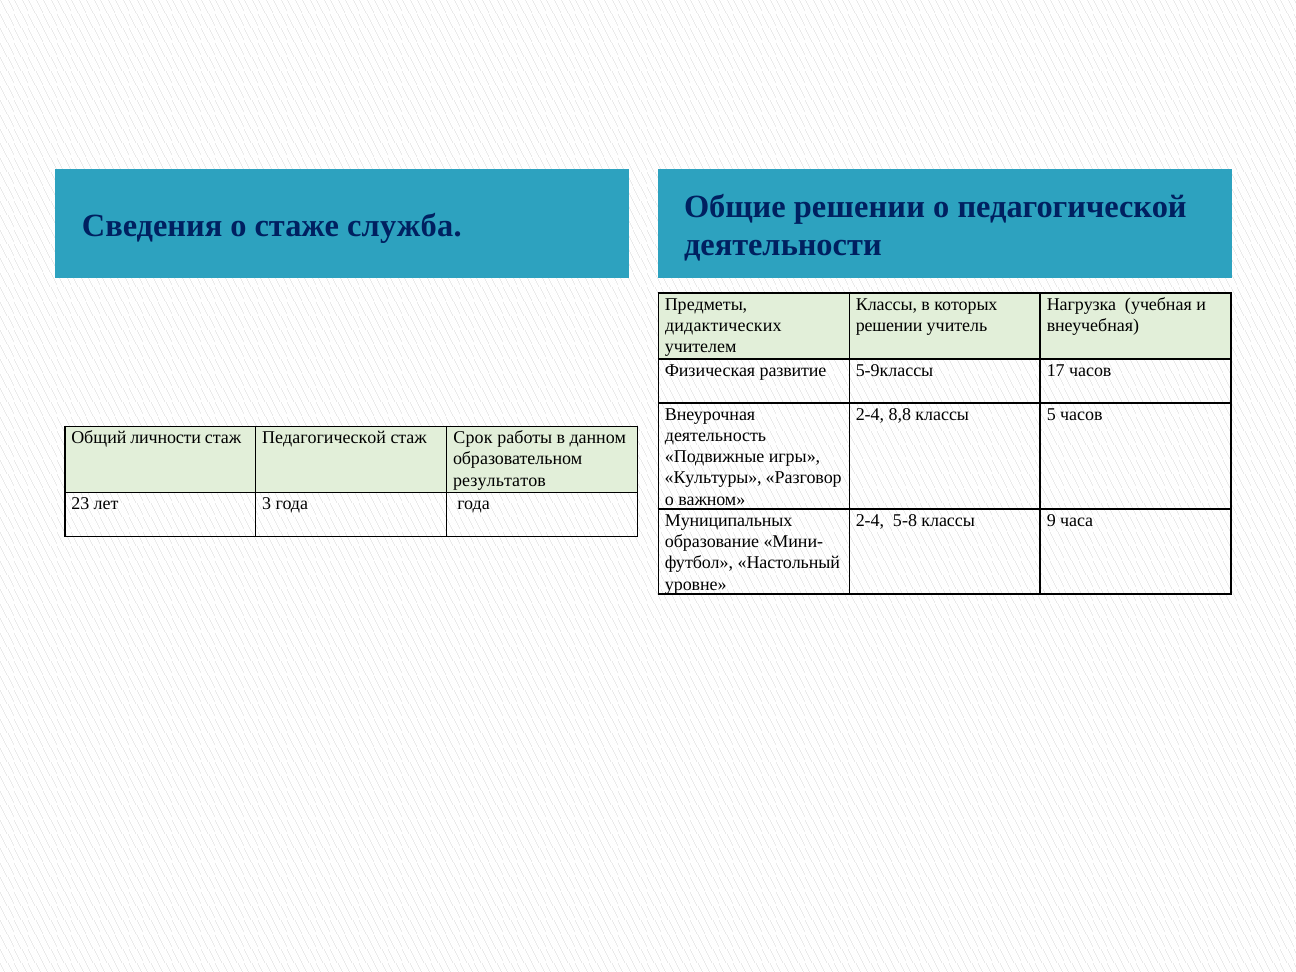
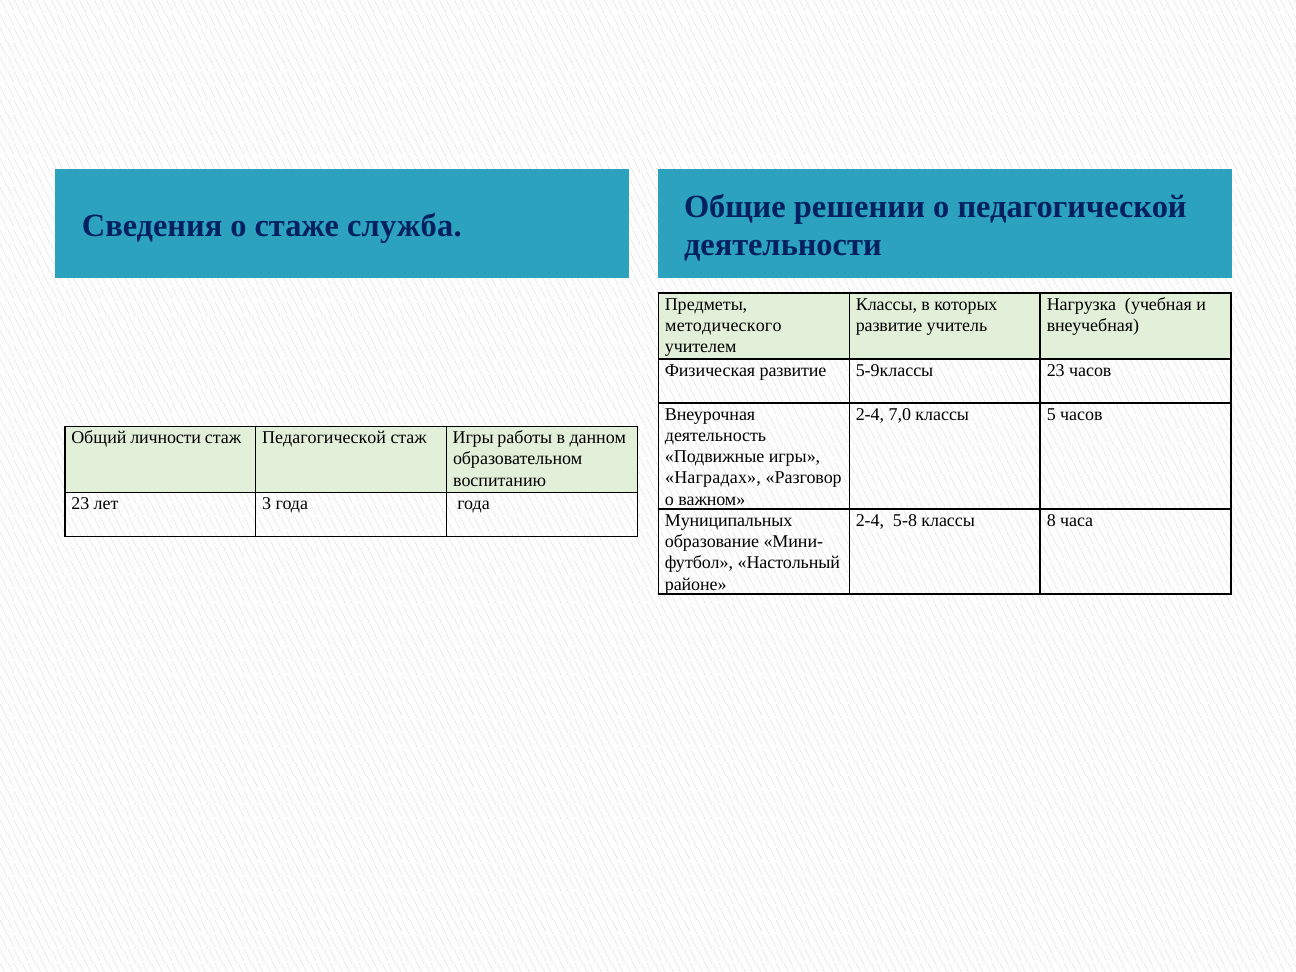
дидактических: дидактических -> методического (723, 325)
решении: решении -> развитие (889, 325)
5-9классы 17: 17 -> 23 (1056, 370)
8,8: 8,8 -> 7,0 (900, 414)
стаж Срок: Срок -> Игры (473, 438)
Культуры: Культуры -> Наградах (713, 478)
результатов: результатов -> воспитанию (500, 480)
9: 9 -> 8 (1051, 521)
уровне: уровне -> районе (696, 584)
